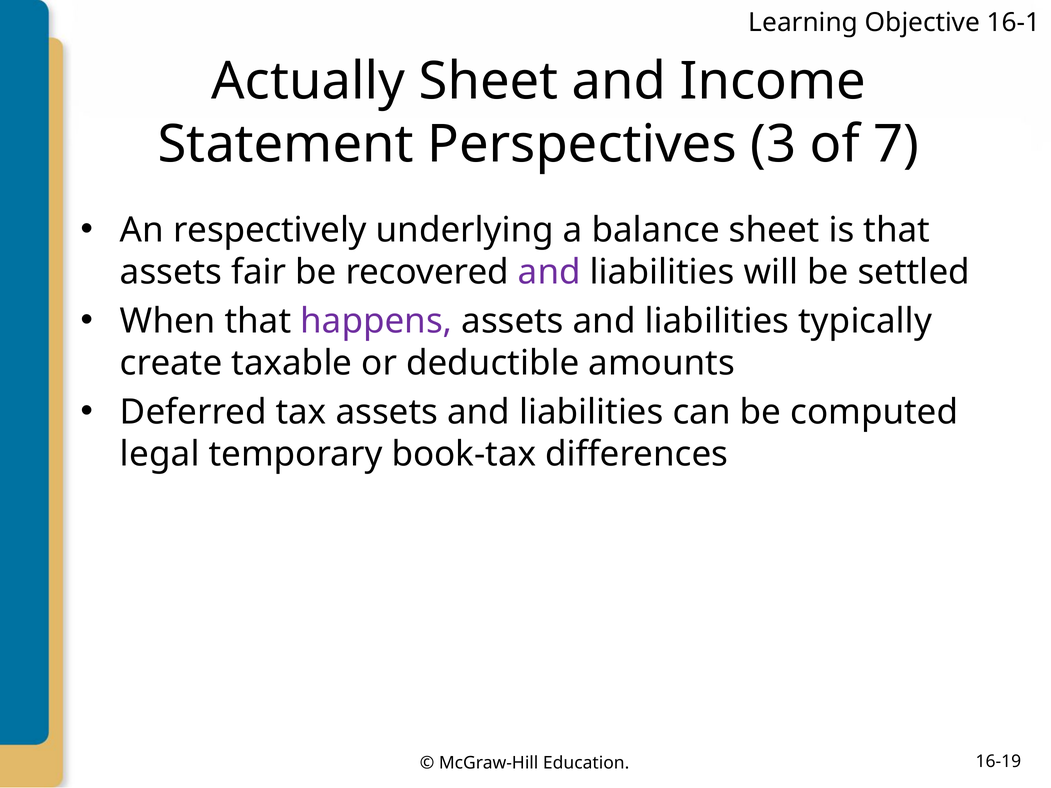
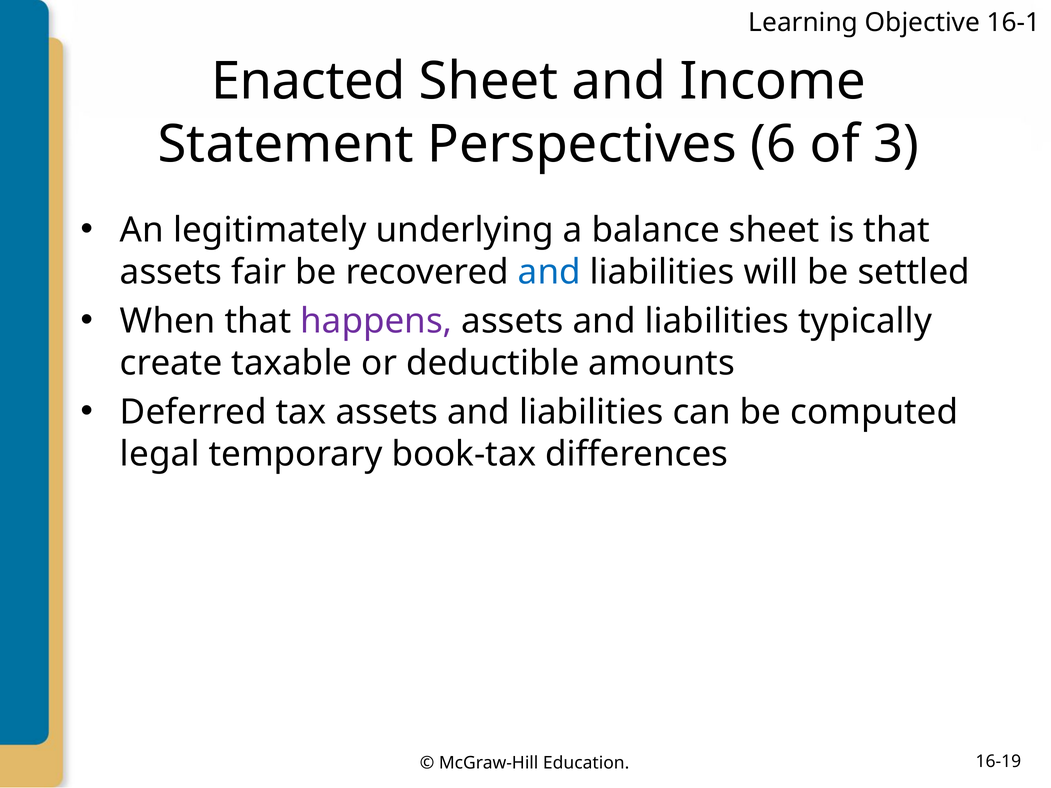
Actually: Actually -> Enacted (308, 82)
3: 3 -> 6 (773, 145)
7: 7 -> 3 (896, 145)
respectively: respectively -> legitimately (270, 230)
and colour: purple -> blue (549, 272)
